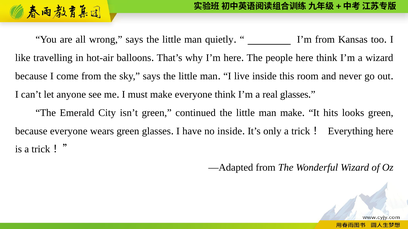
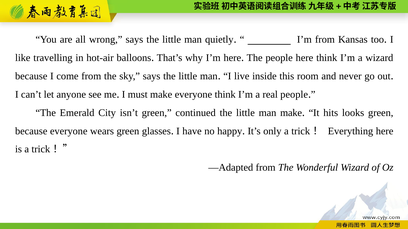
real glasses: glasses -> people (294, 95)
no inside: inside -> happy (230, 131)
